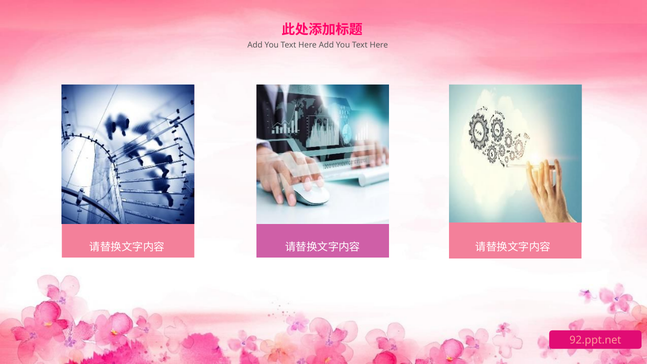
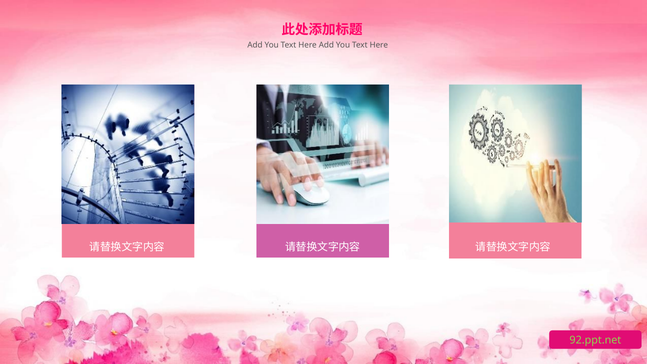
92.ppt.net colour: pink -> light green (595, 340)
